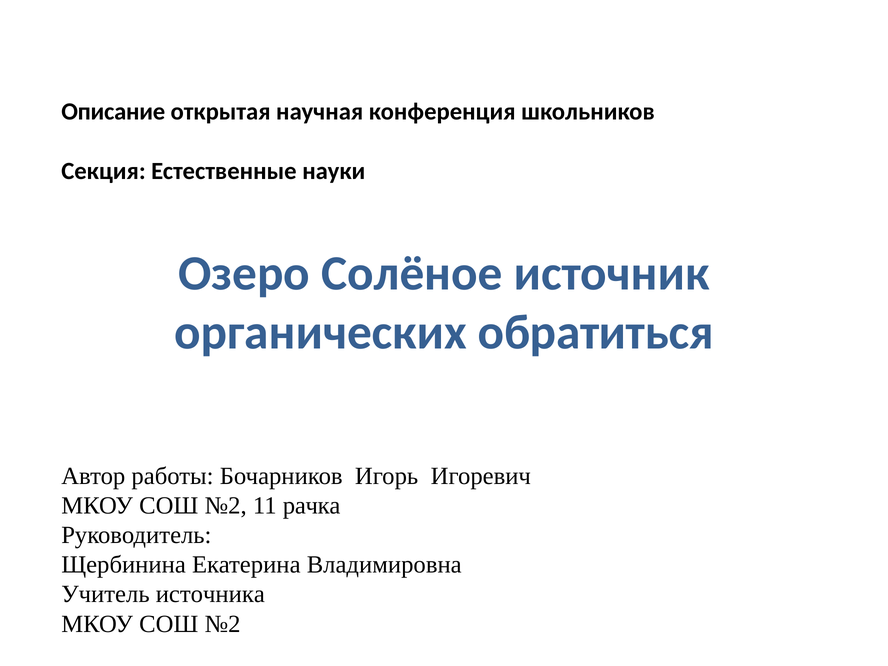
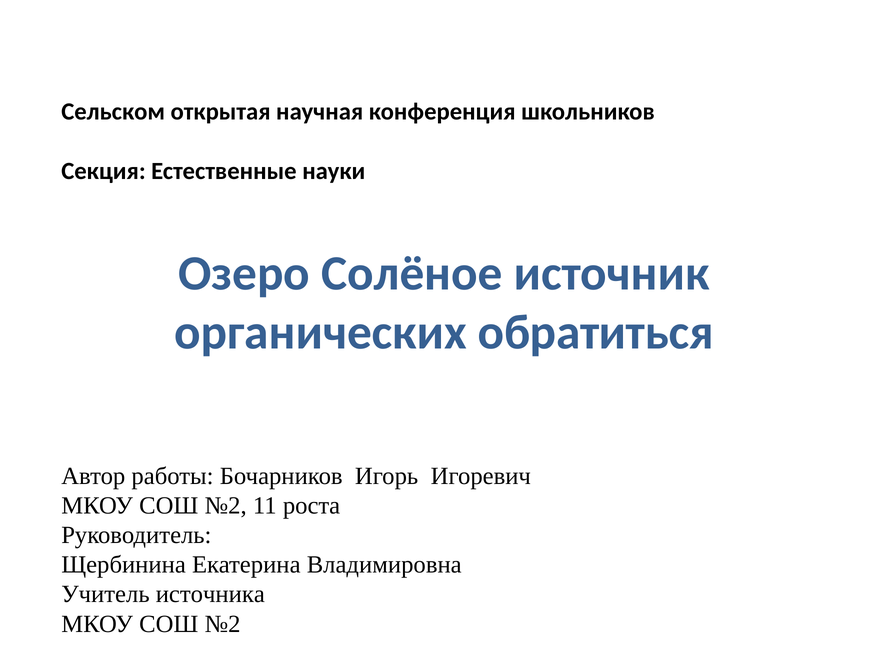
Описание: Описание -> Сельском (113, 112)
рачка: рачка -> роста (311, 505)
